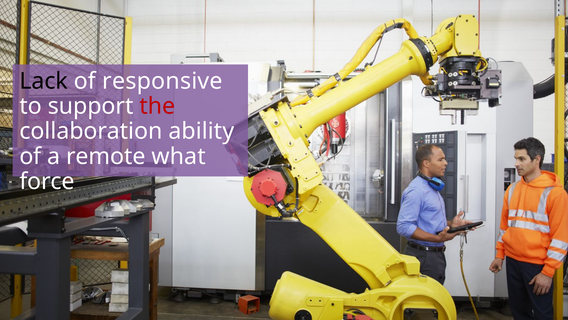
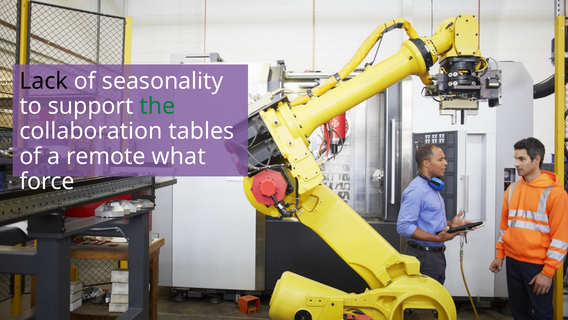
responsive: responsive -> seasonality (163, 81)
the colour: red -> green (157, 106)
ability: ability -> tables (201, 131)
